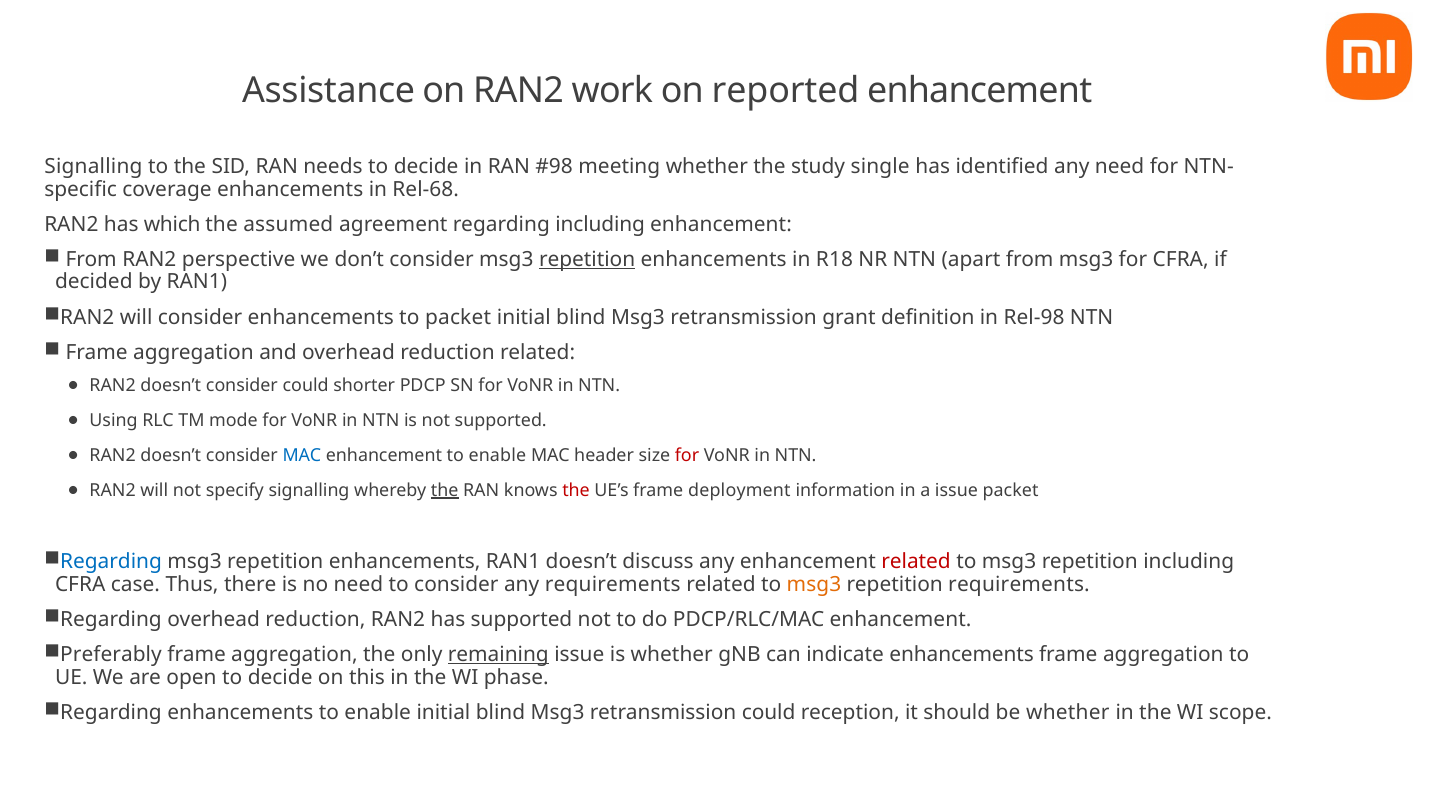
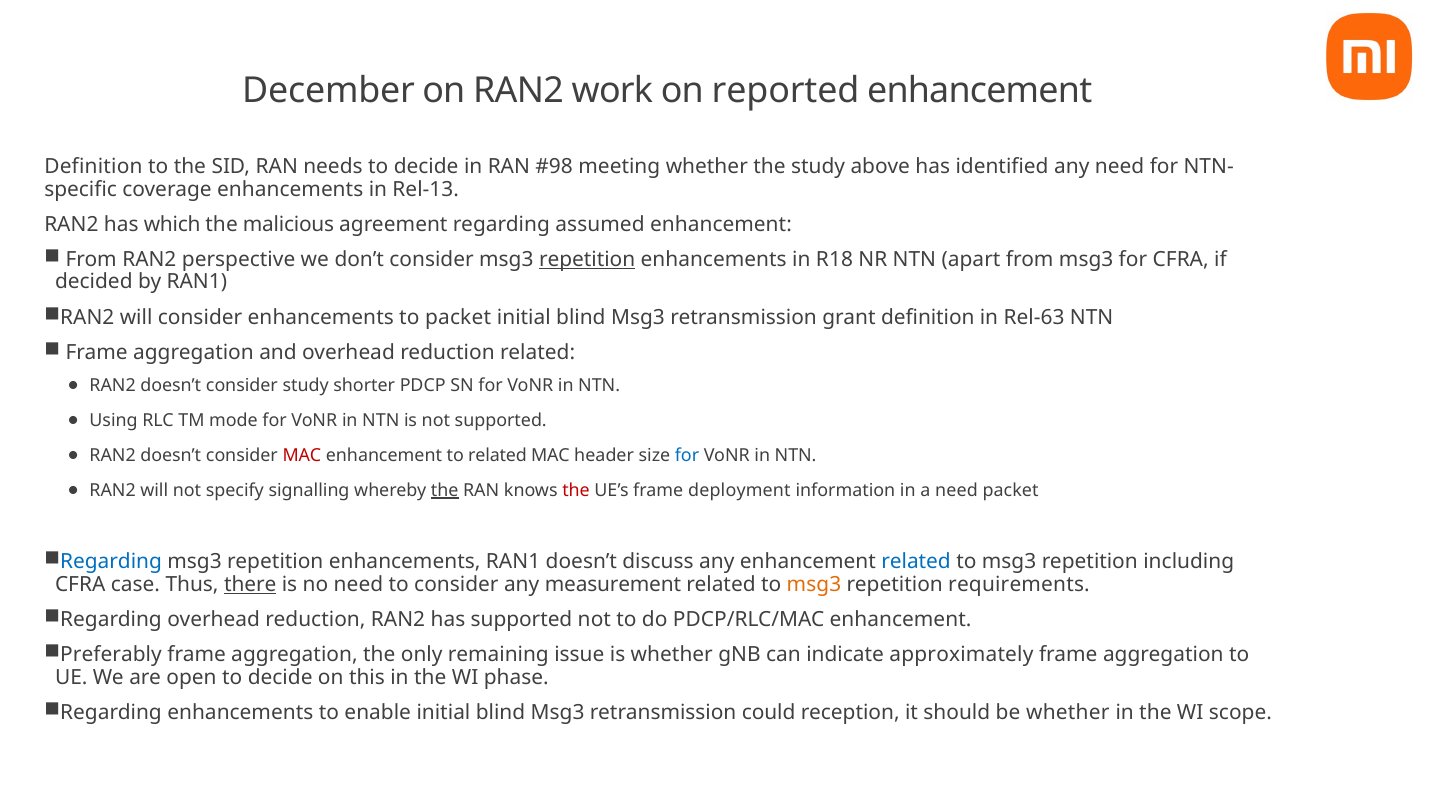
Assistance: Assistance -> December (329, 91)
Signalling: Signalling -> Definition (93, 167)
single: single -> above (880, 167)
Rel-68: Rel-68 -> Rel-13 (426, 189)
assumed: assumed -> malicious (289, 225)
regarding including: including -> assumed (600, 225)
Rel-98: Rel-98 -> Rel-63 (1034, 317)
consider could: could -> study (306, 386)
MAC colour: blue -> red (302, 456)
enhancement to enable: enable -> related (498, 456)
for colour: red -> blue (687, 456)
a issue: issue -> need (956, 491)
related colour: red -> blue (916, 562)
there underline: none -> present (250, 585)
any requirements: requirements -> measurement (613, 585)
remaining underline: present -> none (498, 655)
indicate enhancements: enhancements -> approximately (961, 655)
